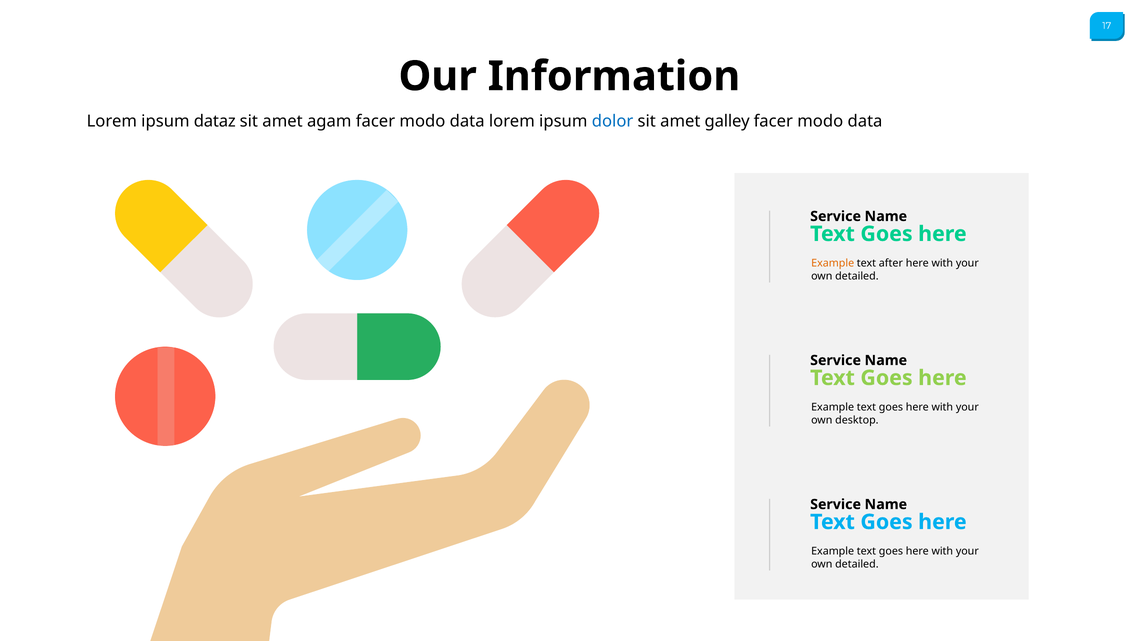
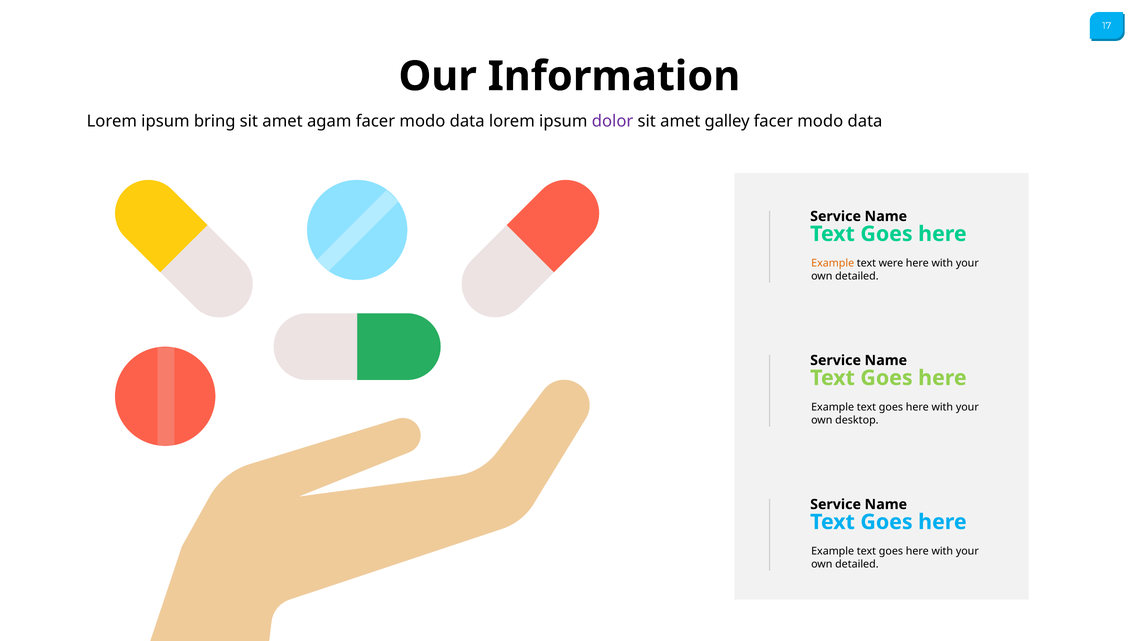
dataz: dataz -> bring (215, 121)
dolor colour: blue -> purple (613, 121)
after: after -> were (891, 263)
